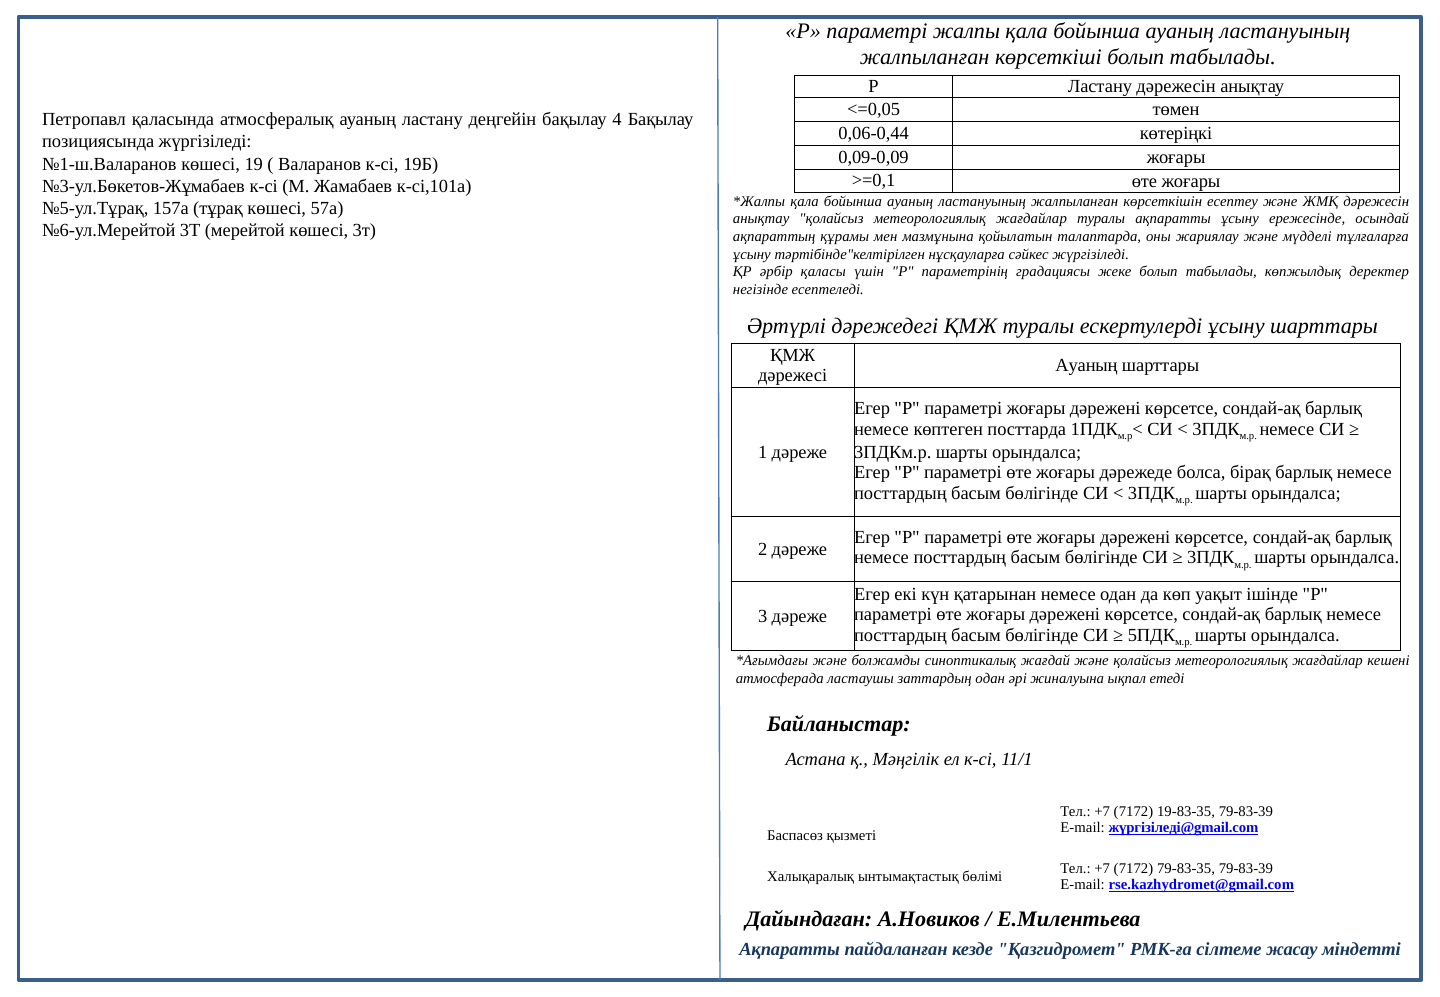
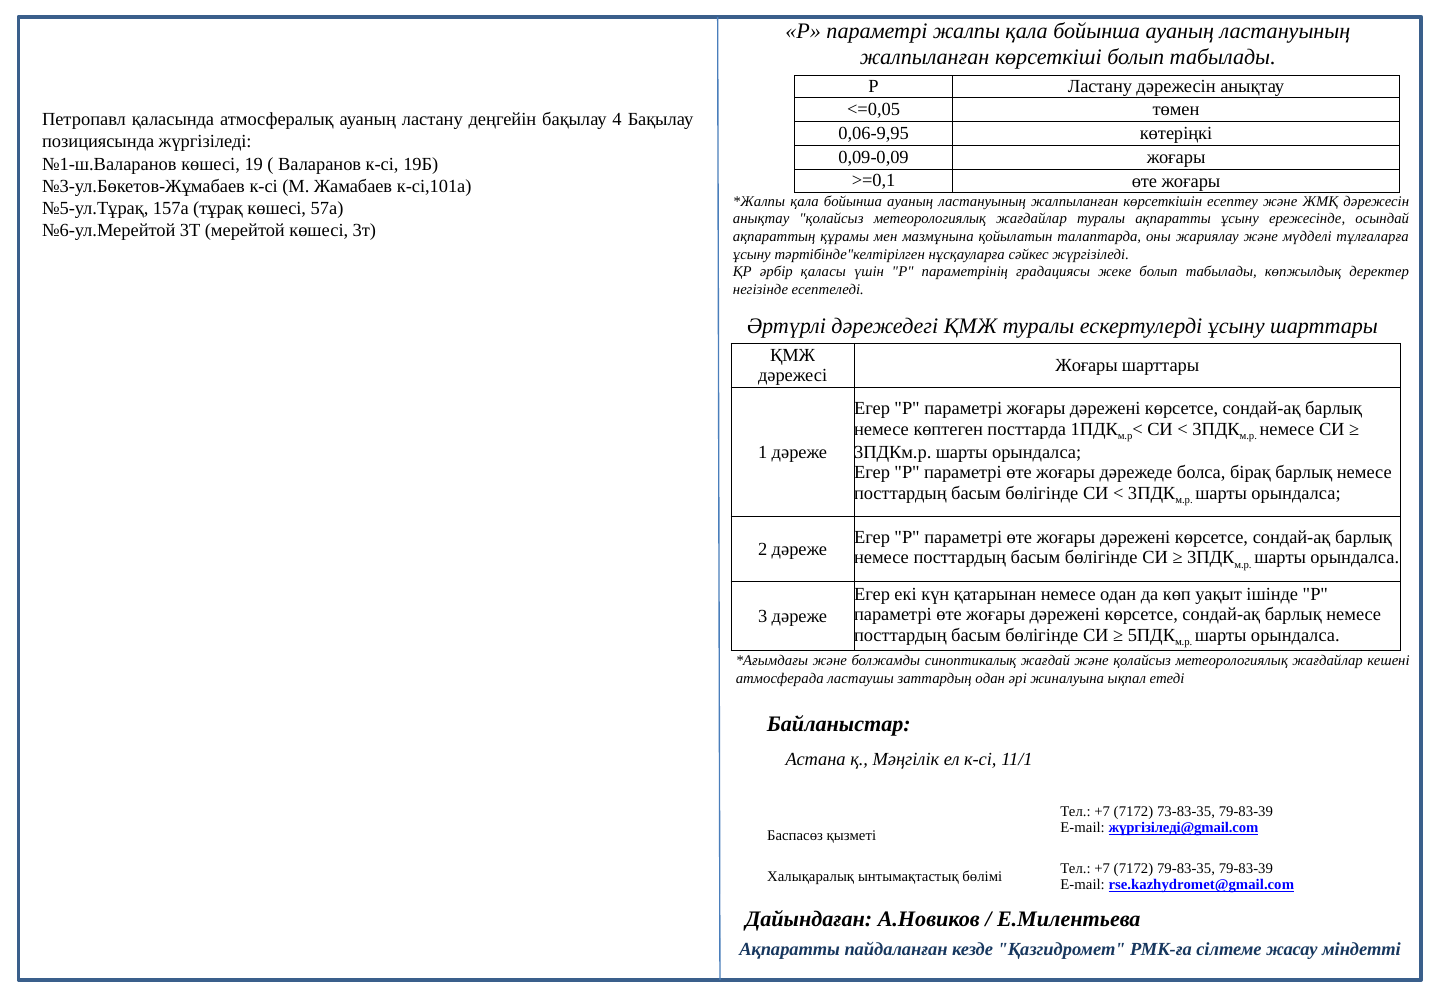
0,06-0,44: 0,06-0,44 -> 0,06-9,95 (874, 133)
Ауаның: Ауаның -> Жоғары (1087, 366)
19-83-35: 19-83-35 -> 73-83-35 (1186, 811)
